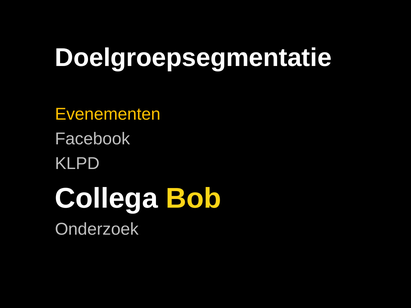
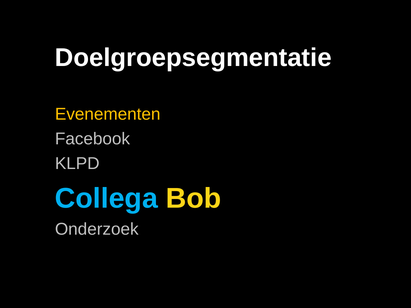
Collega colour: white -> light blue (106, 199)
